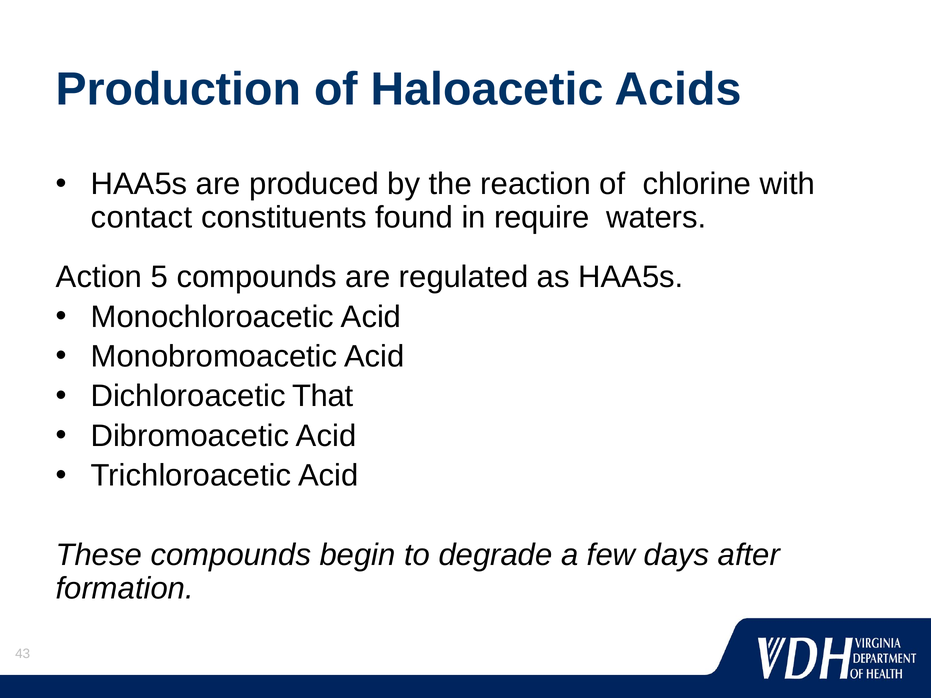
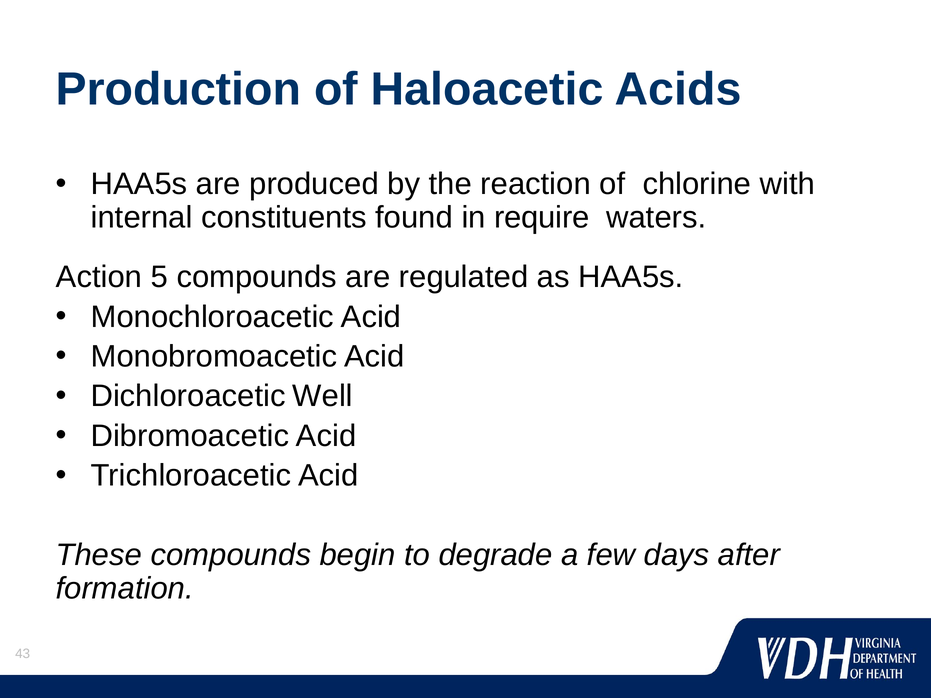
contact: contact -> internal (142, 218)
That: That -> Well (323, 396)
